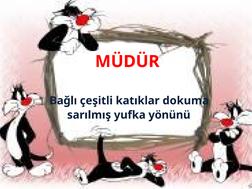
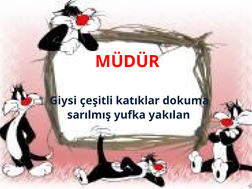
Bağlı: Bağlı -> Giysi (63, 101)
yönünü: yönünü -> yakılan (169, 115)
